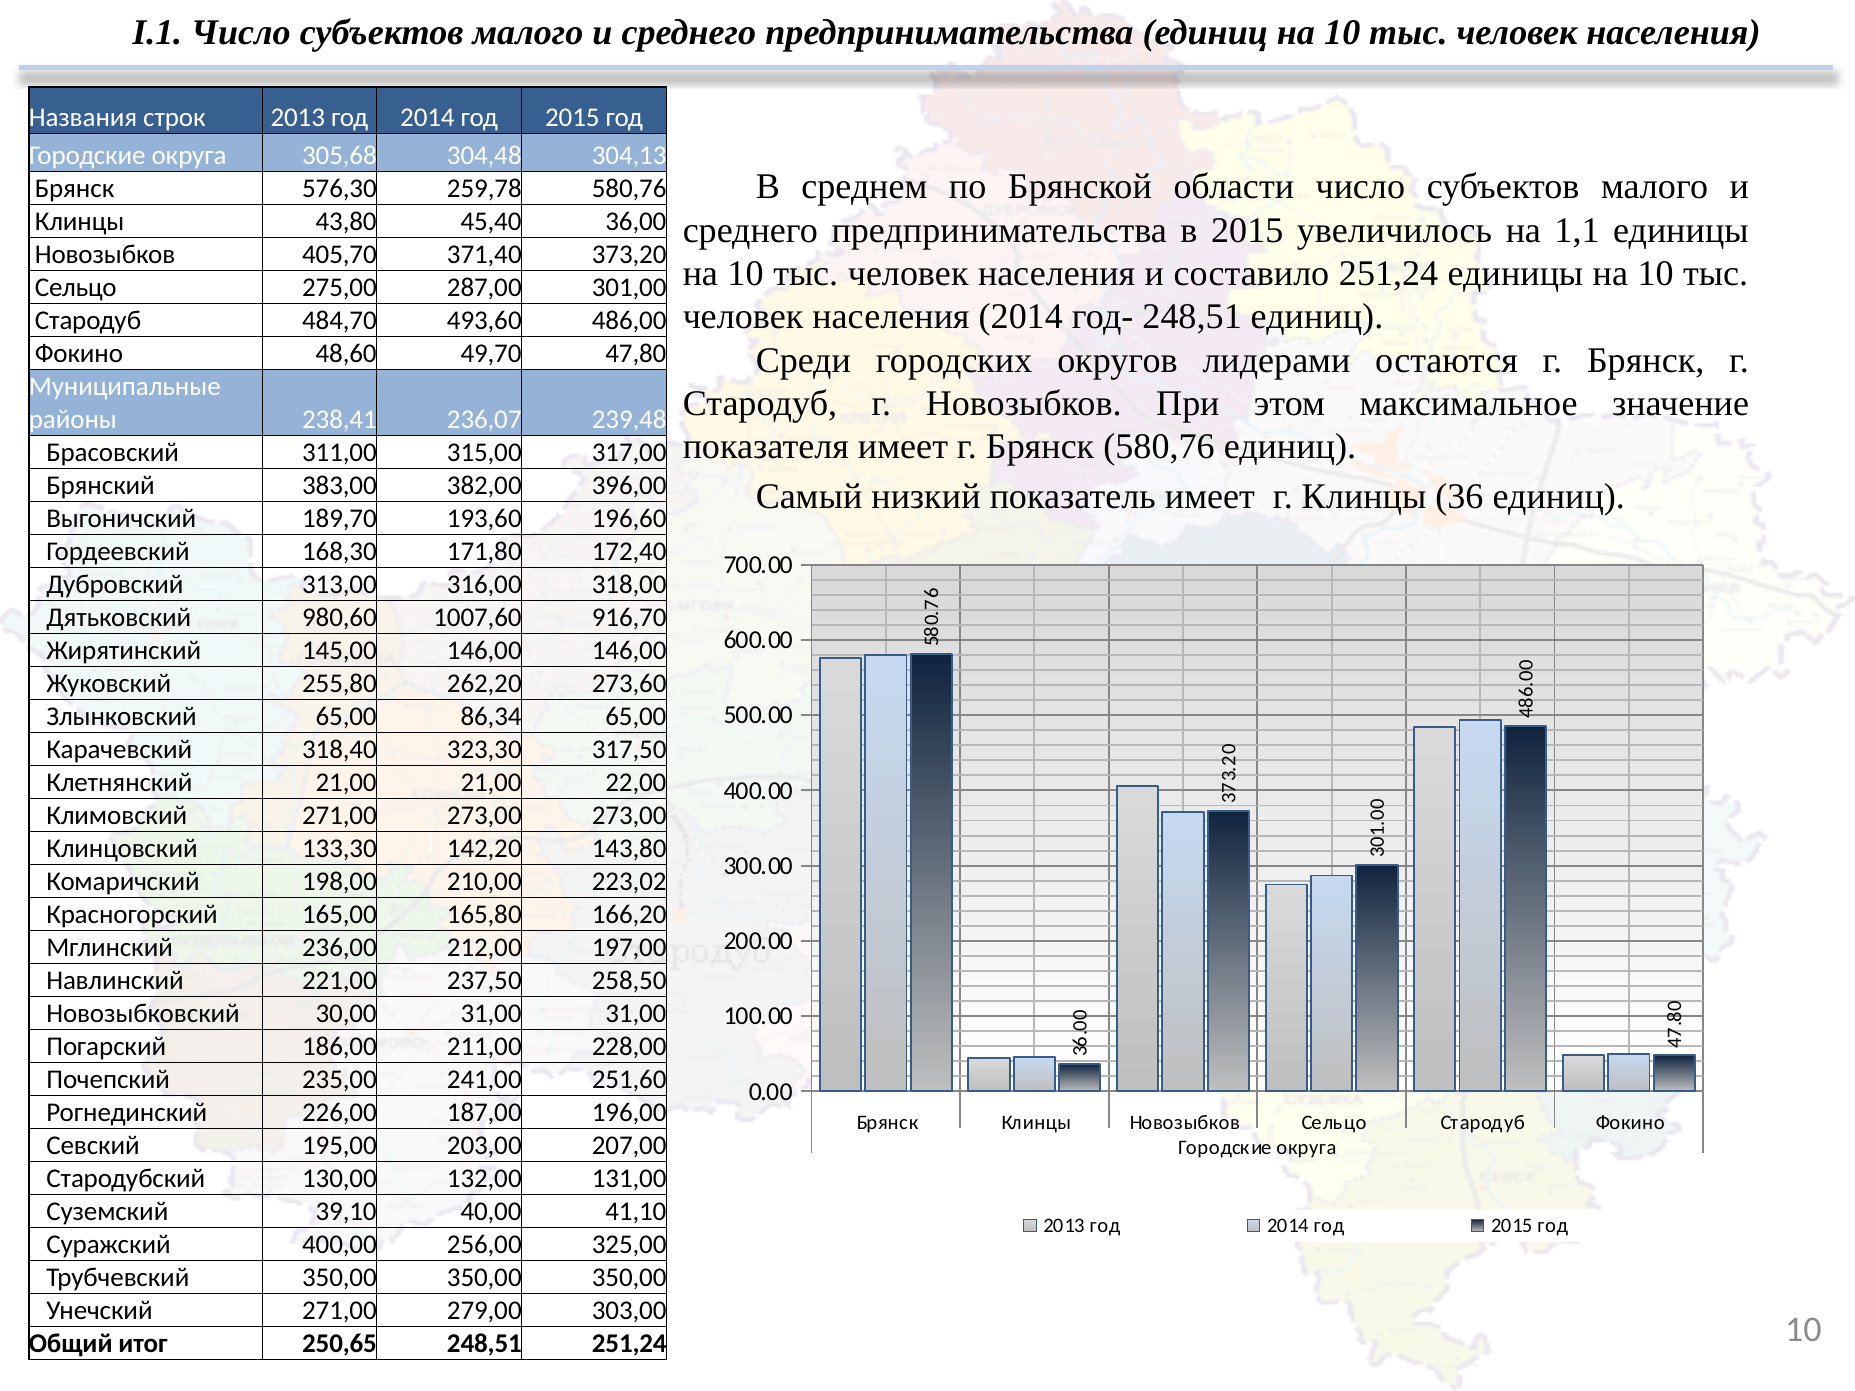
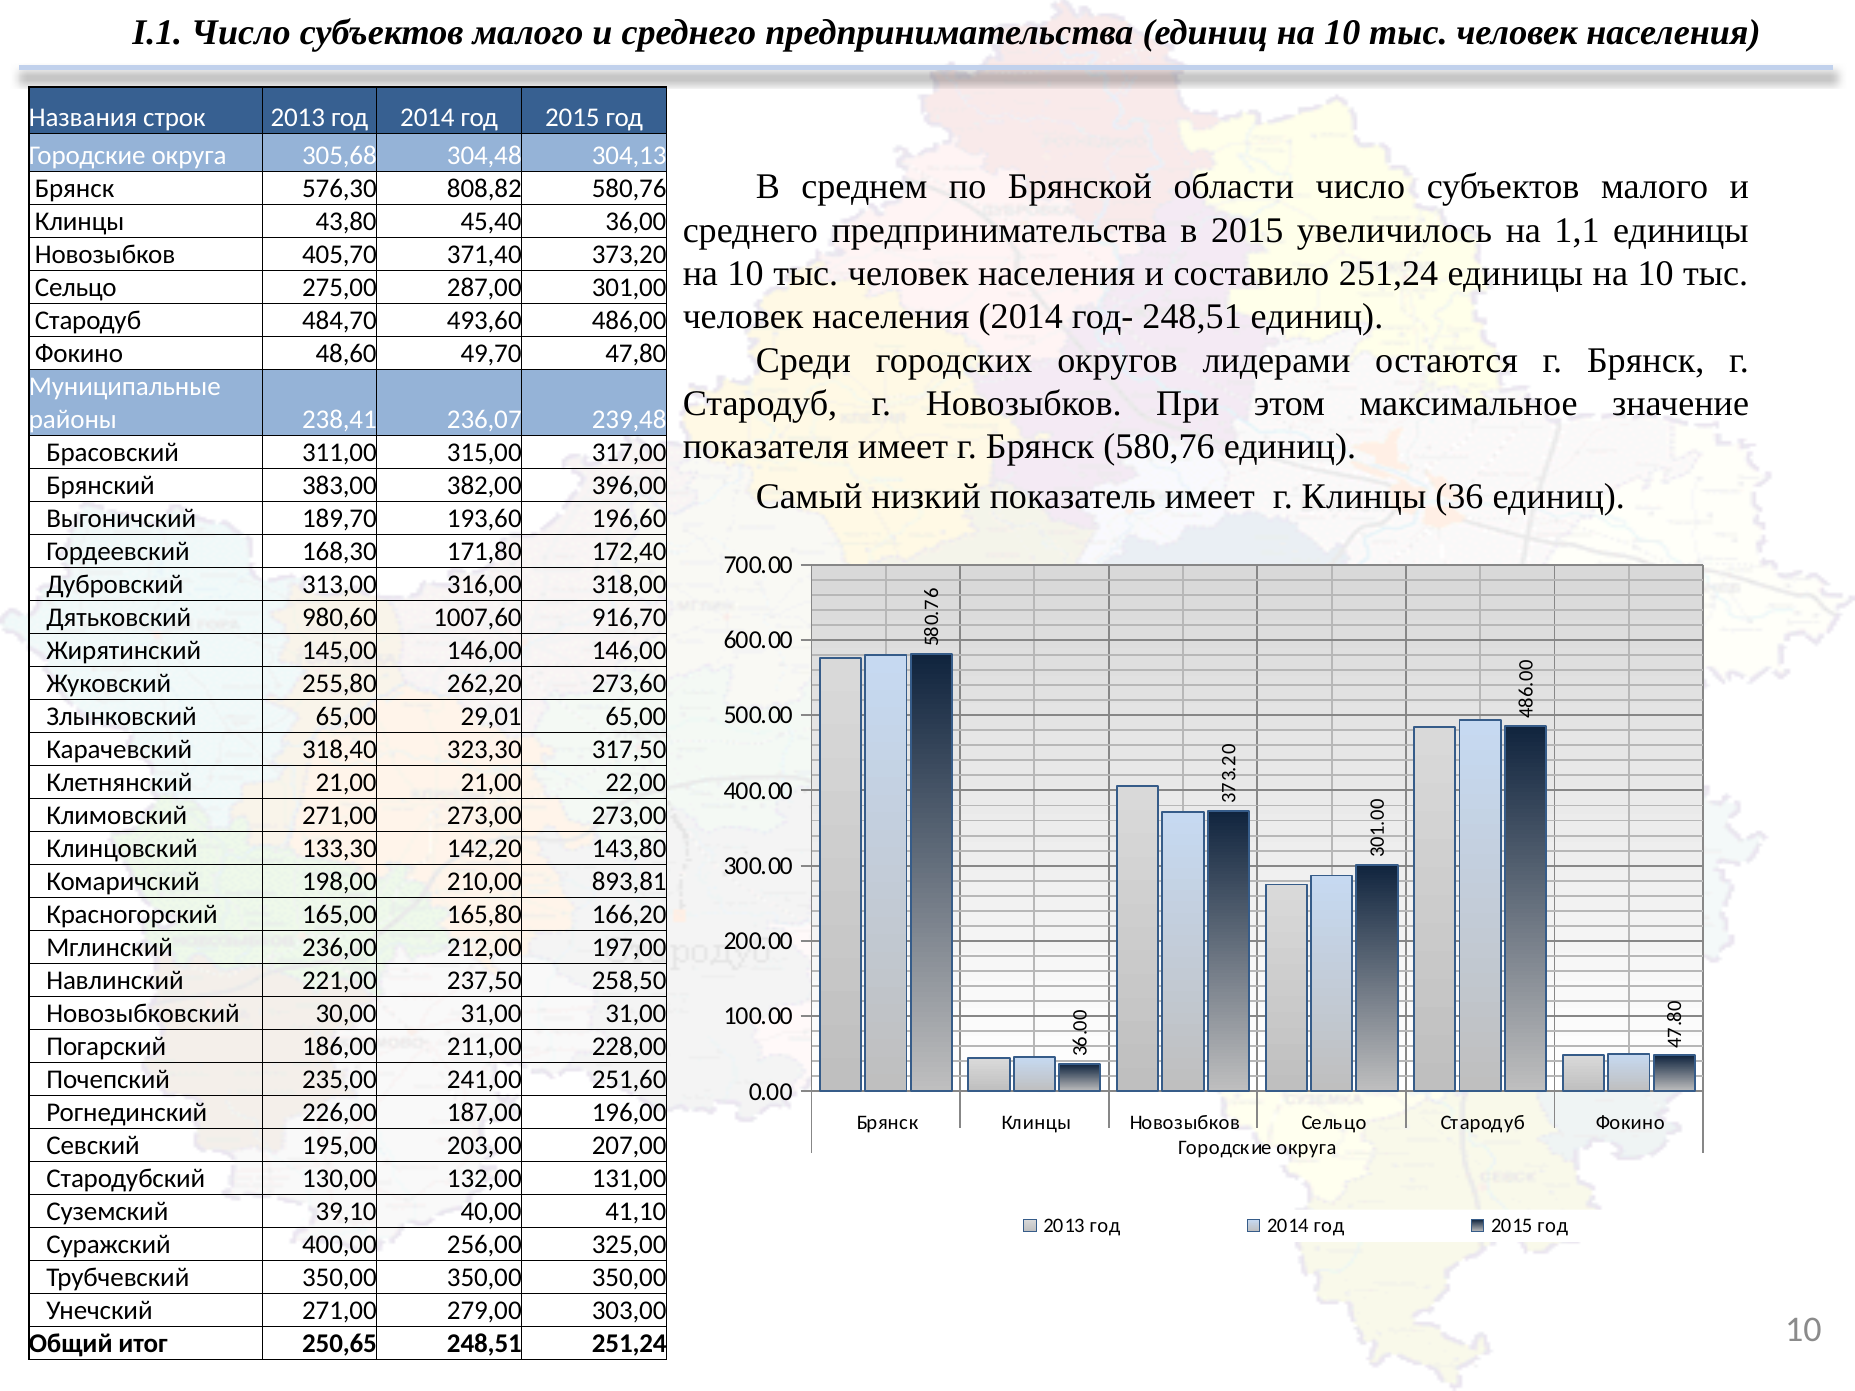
259,78: 259,78 -> 808,82 (484, 188)
86,34: 86,34 -> 29,01 (491, 717)
223,02: 223,02 -> 893,81 (629, 882)
